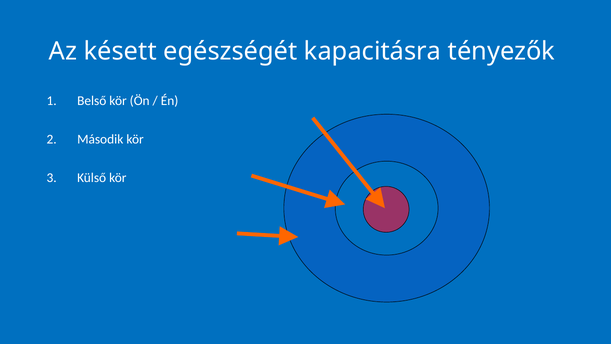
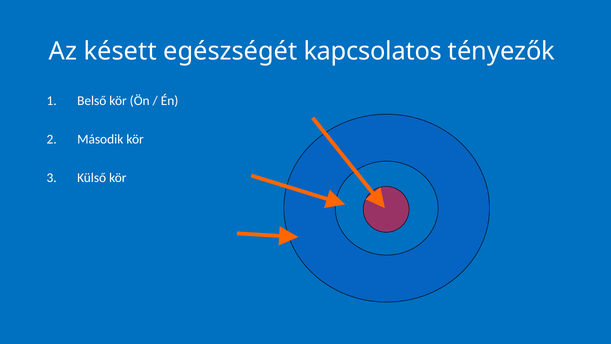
kapacitásra: kapacitásra -> kapcsolatos (373, 51)
